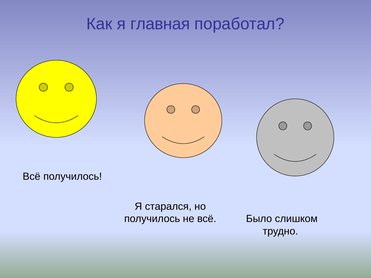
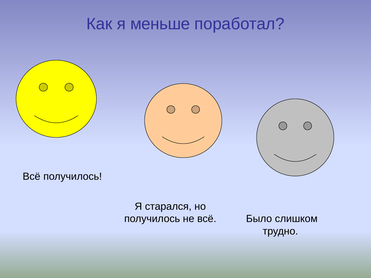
главная: главная -> меньше (160, 24)
